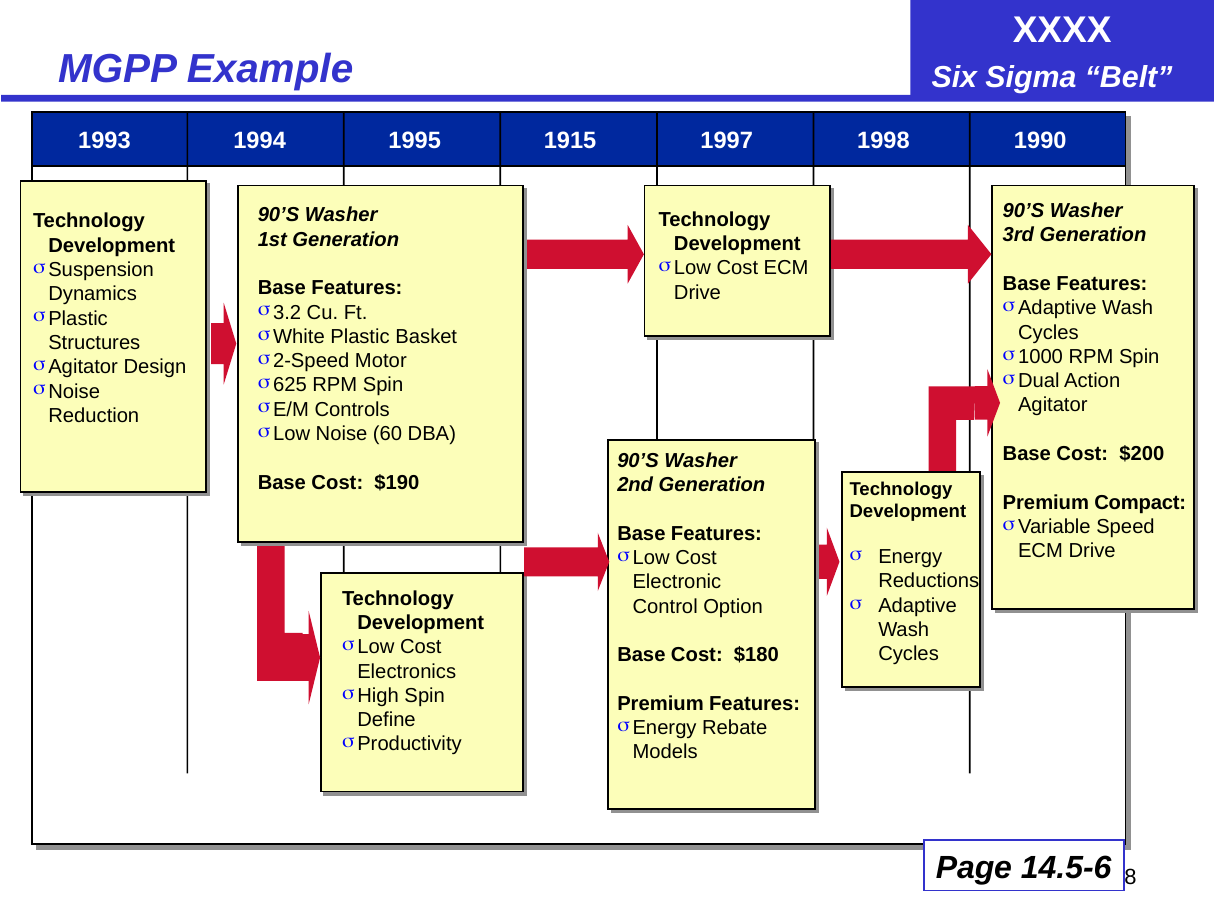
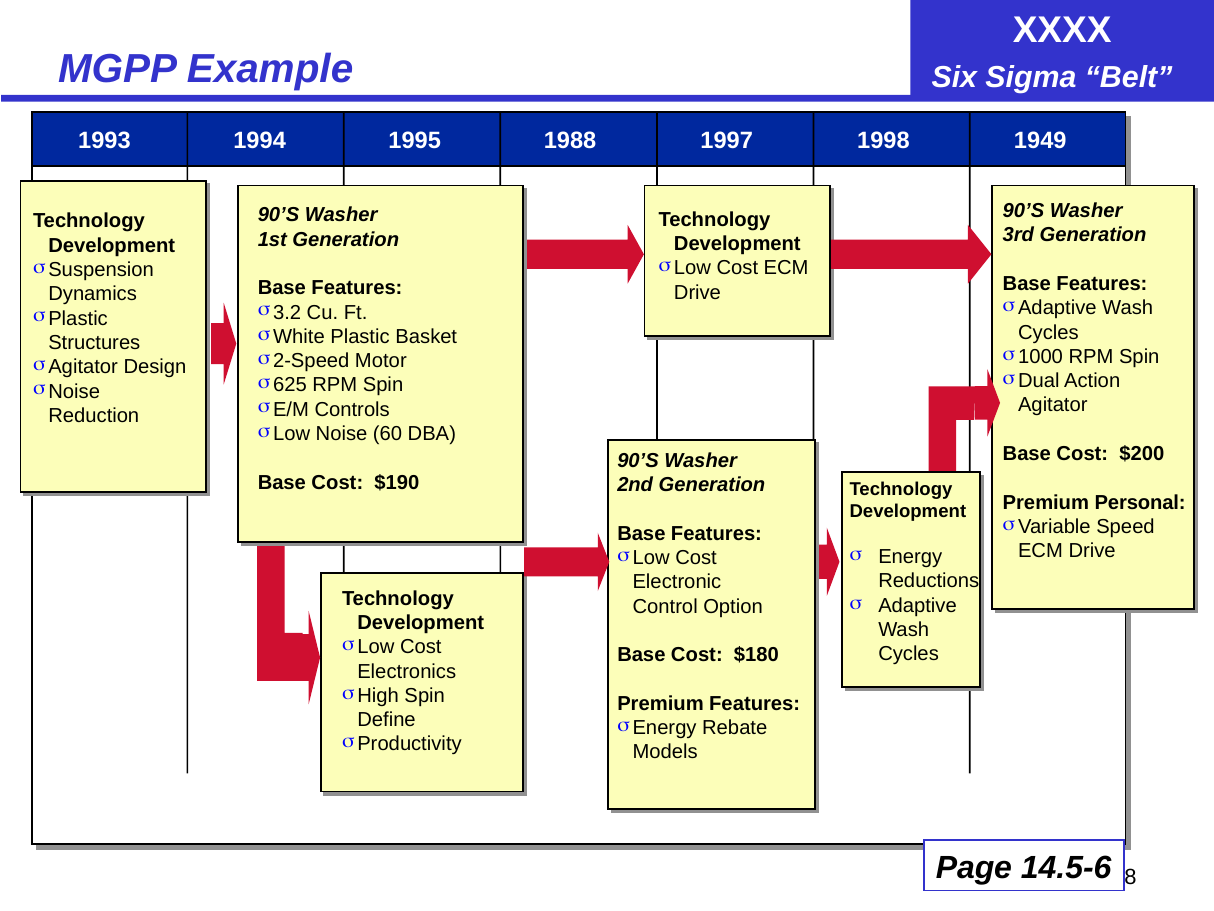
1915: 1915 -> 1988 (570, 141)
1990: 1990 -> 1949 (1040, 141)
Compact: Compact -> Personal (1140, 502)
